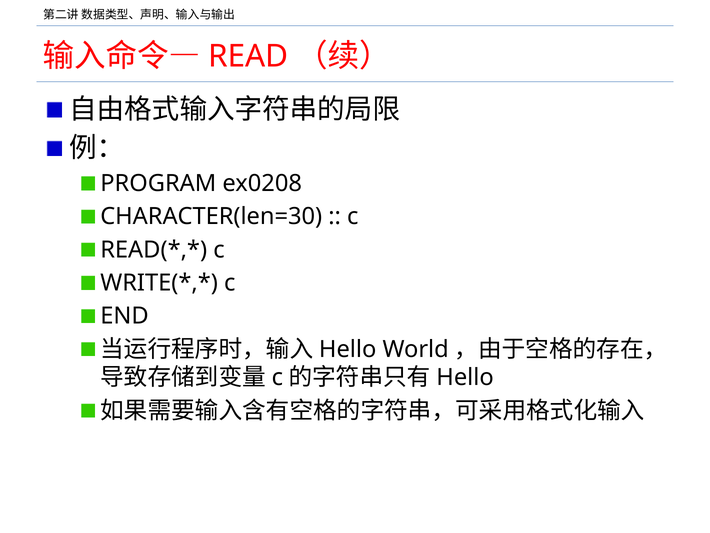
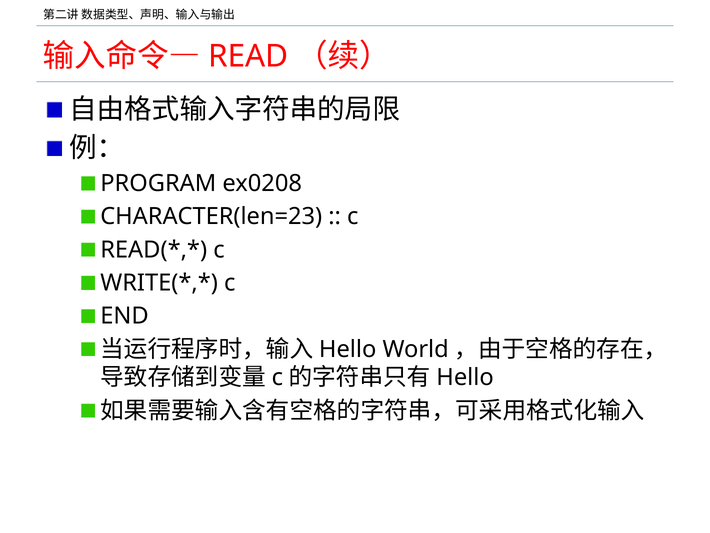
CHARACTER(len=30: CHARACTER(len=30 -> CHARACTER(len=23 (211, 216)
